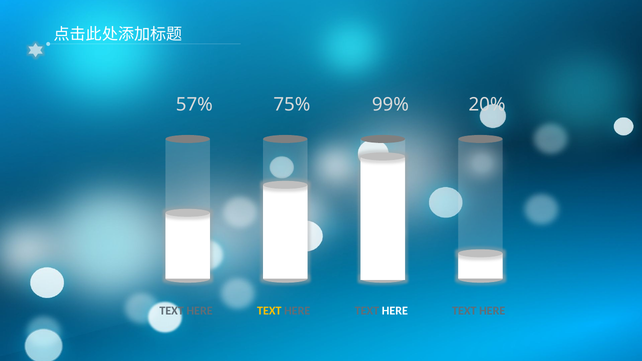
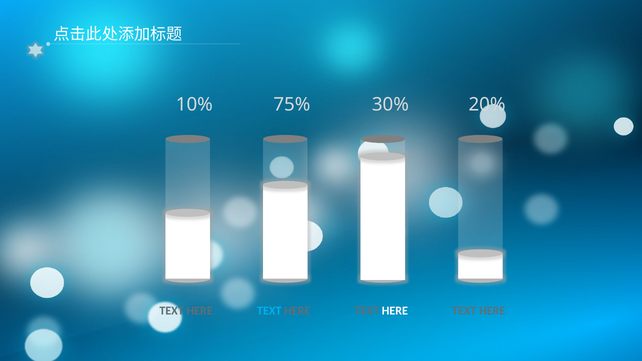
57%: 57% -> 10% (194, 105)
99%: 99% -> 30% (390, 105)
TEXT colour: yellow -> light blue (269, 311)
